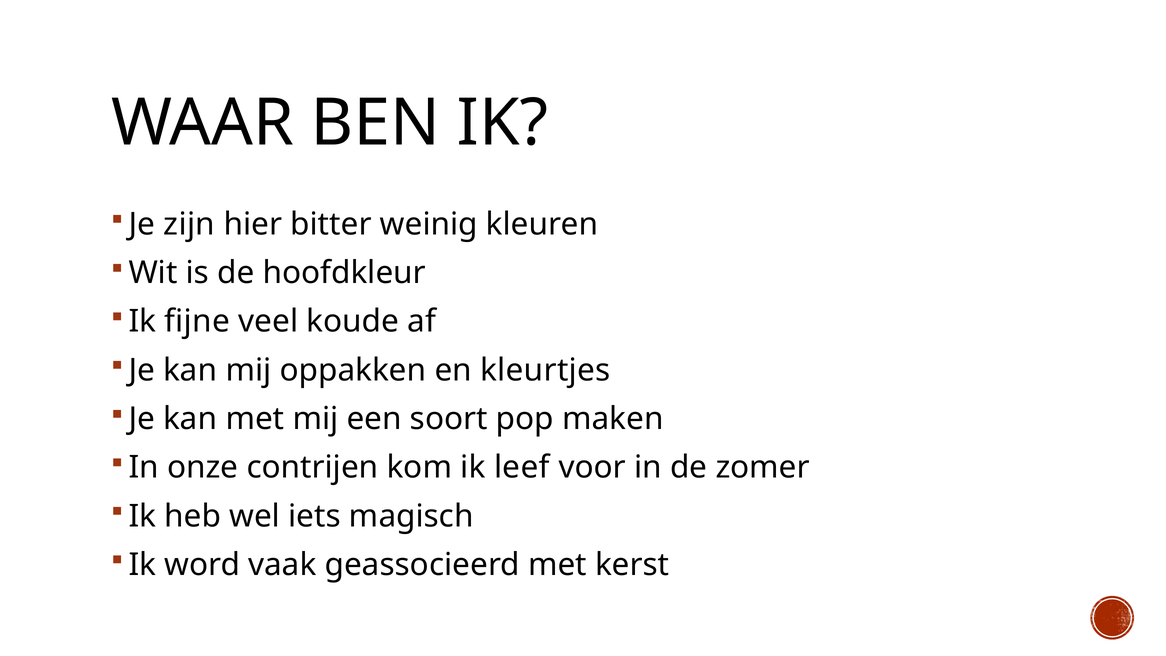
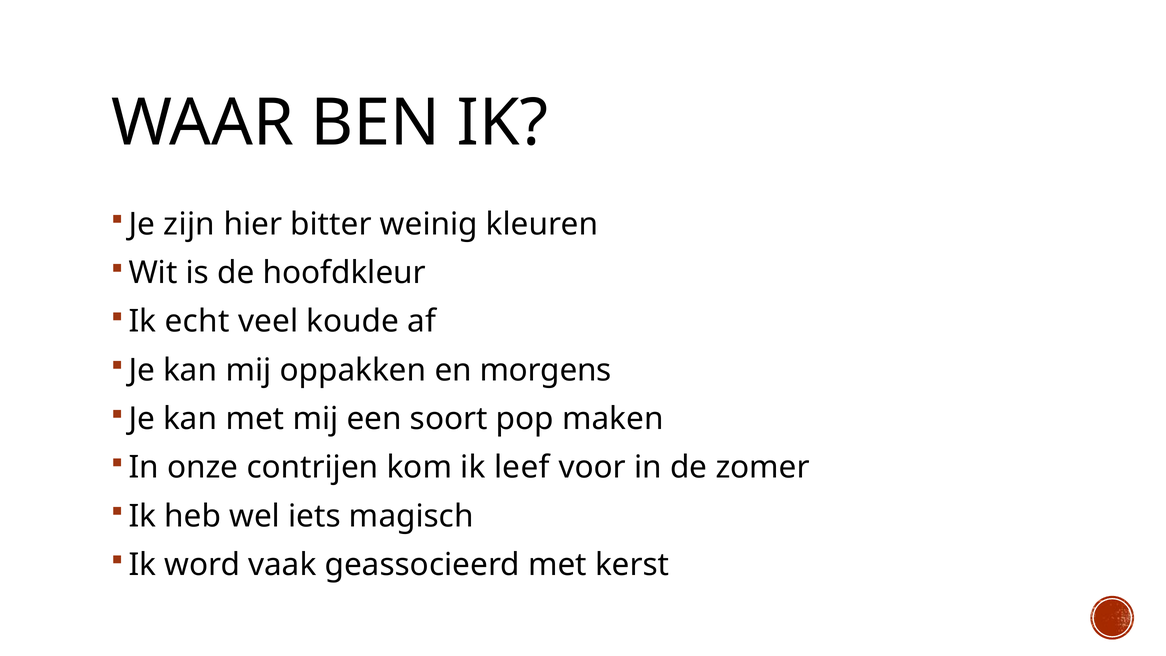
fijne: fijne -> echt (197, 321)
kleurtjes: kleurtjes -> morgens (546, 370)
